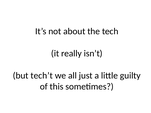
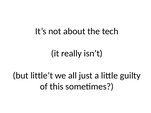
tech’t: tech’t -> little’t (42, 76)
